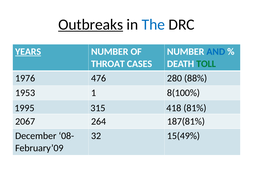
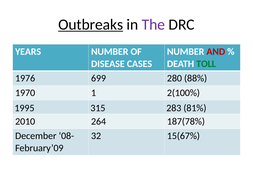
The colour: blue -> purple (153, 24)
YEARS underline: present -> none (28, 52)
AND colour: blue -> red (216, 52)
THROAT: THROAT -> DISEASE (108, 64)
476: 476 -> 699 (99, 78)
1953: 1953 -> 1970 (25, 93)
8(100%: 8(100% -> 2(100% (183, 93)
418: 418 -> 283 (174, 108)
2067: 2067 -> 2010 (25, 121)
187(81%: 187(81% -> 187(78% (186, 121)
15(49%: 15(49% -> 15(67% (183, 136)
